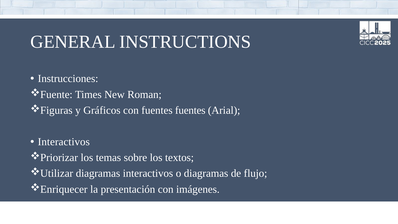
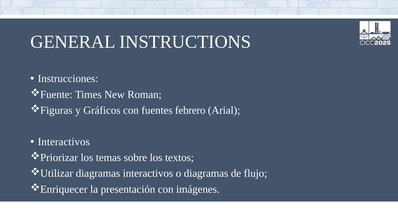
fuentes fuentes: fuentes -> febrero (190, 110)
